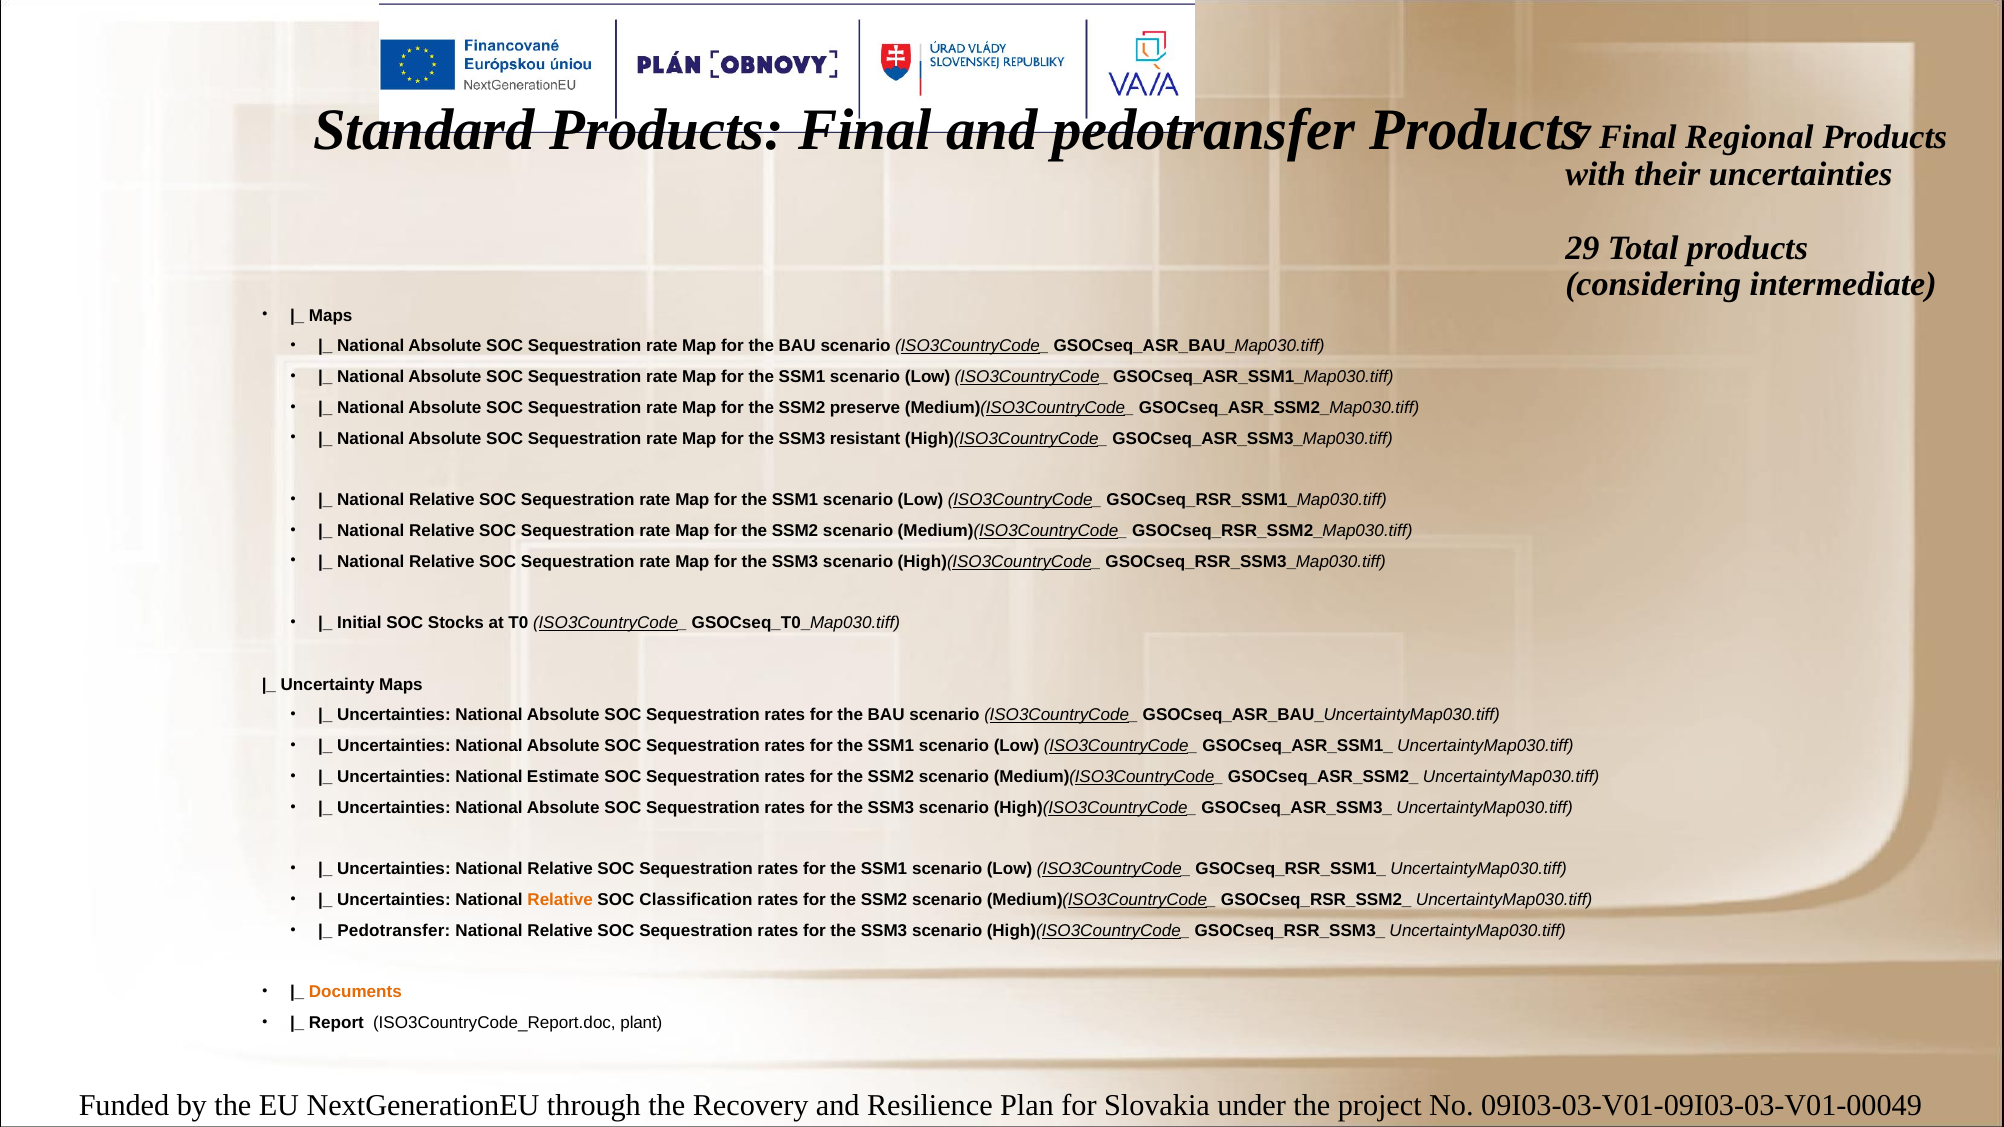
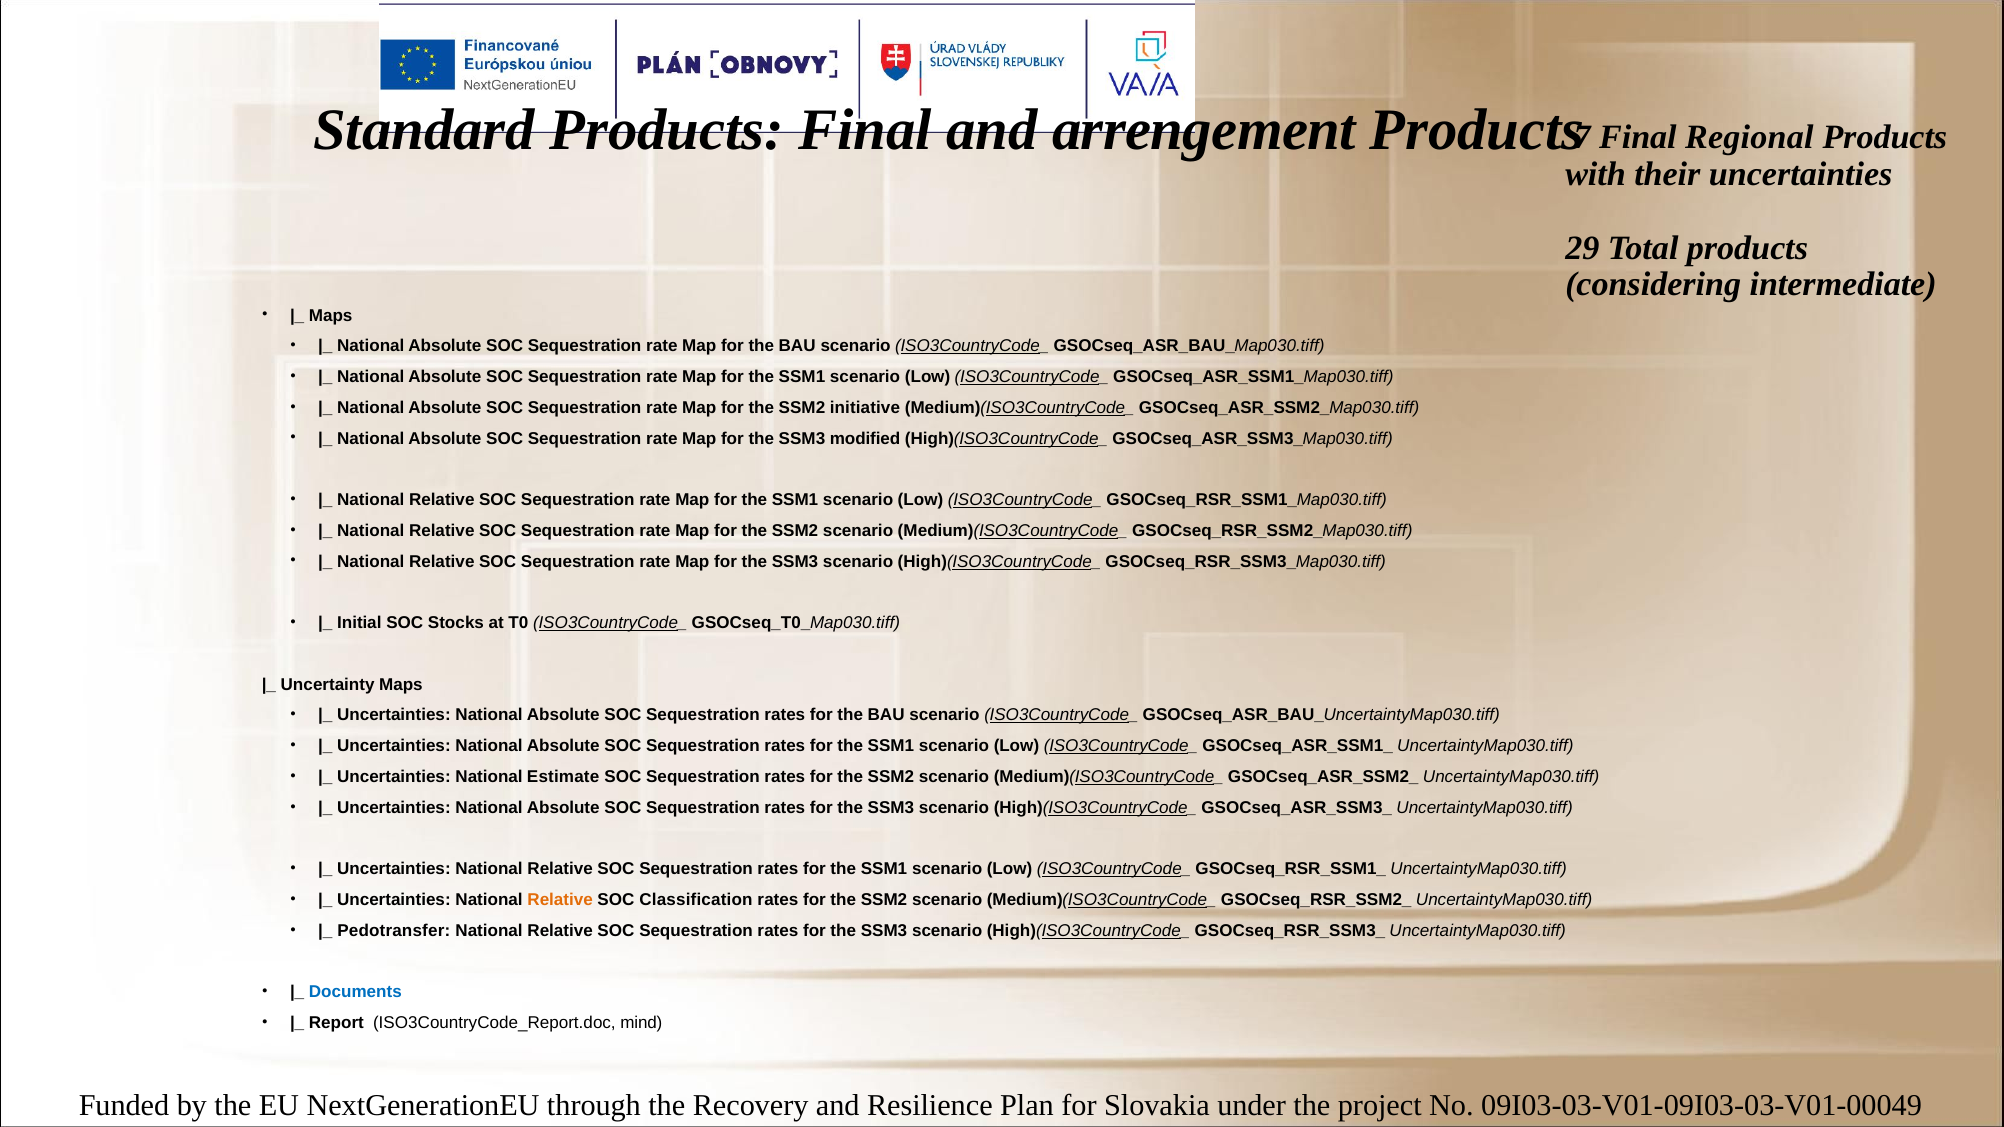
and pedotransfer: pedotransfer -> arrengement (1204, 130)
preserve: preserve -> initiative (865, 408)
resistant: resistant -> modified (865, 439)
Documents colour: orange -> blue (355, 992)
plant: plant -> mind (641, 1023)
